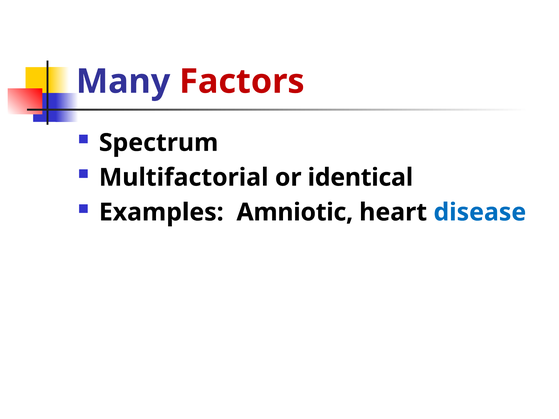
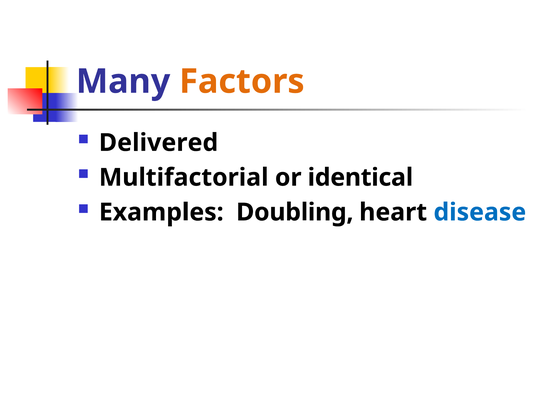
Factors colour: red -> orange (242, 82)
Spectrum: Spectrum -> Delivered (159, 143)
Amniotic: Amniotic -> Doubling (295, 212)
